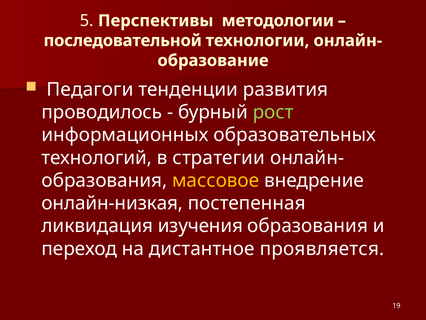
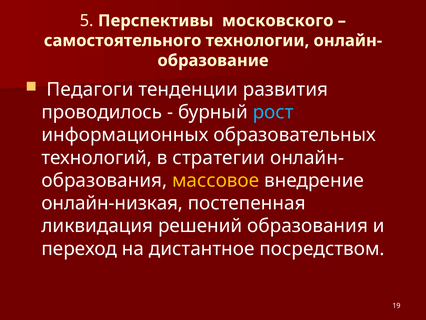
методологии: методологии -> московского (278, 21)
последовательной: последовательной -> самостоятельного (123, 41)
рост colour: light green -> light blue (273, 112)
изучения: изучения -> решений (200, 226)
проявляется: проявляется -> посредством (322, 248)
